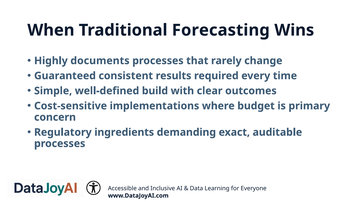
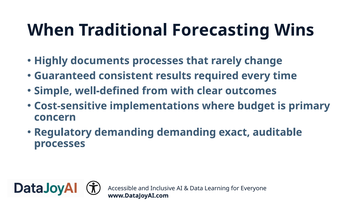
build: build -> from (155, 91)
Regulatory ingredients: ingredients -> demanding (124, 132)
